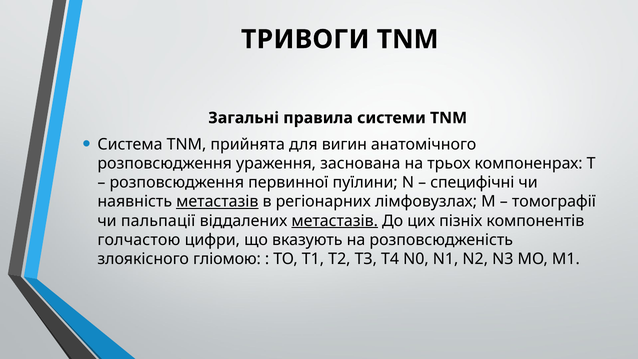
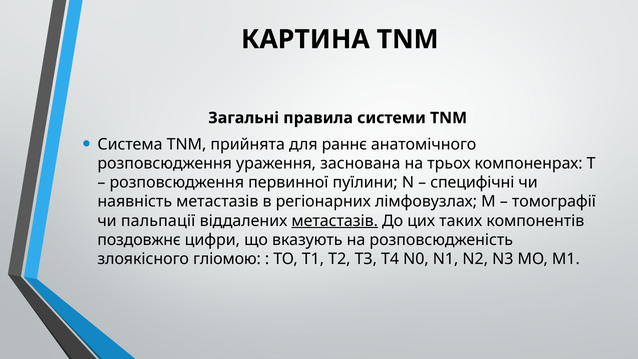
ТРИВОГИ: ТРИВОГИ -> КАРТИНА (305, 39)
вигин: вигин -> раннє (344, 144)
метастазів underline: present -> none (217, 202)
пізніх: пізніх -> таких (461, 221)
голчастою: голчастою -> поздовжнє (139, 240)
